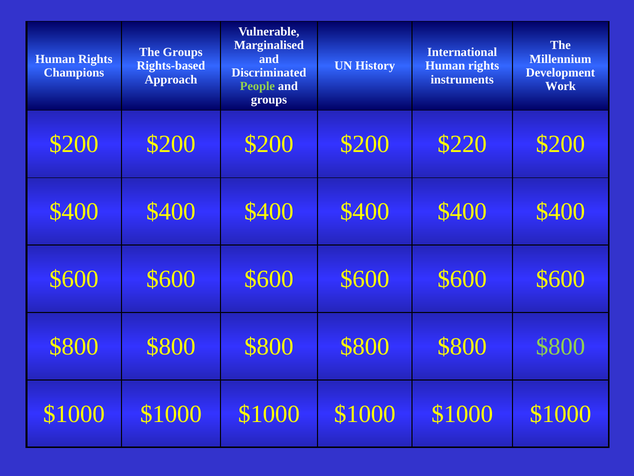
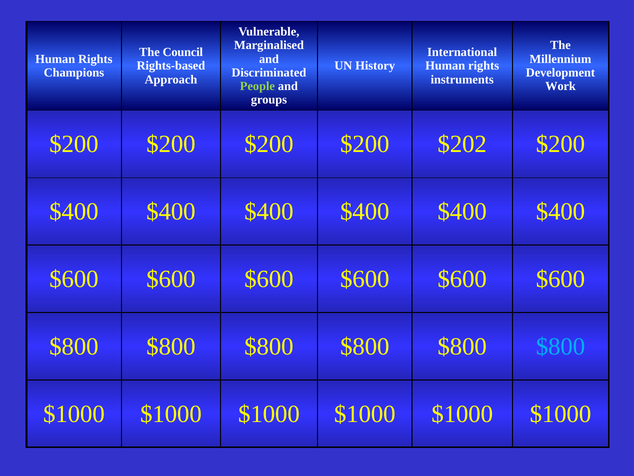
The Groups: Groups -> Council (183, 52)
$220: $220 -> $202 (462, 144)
$800 colour: light green -> light blue (561, 346)
